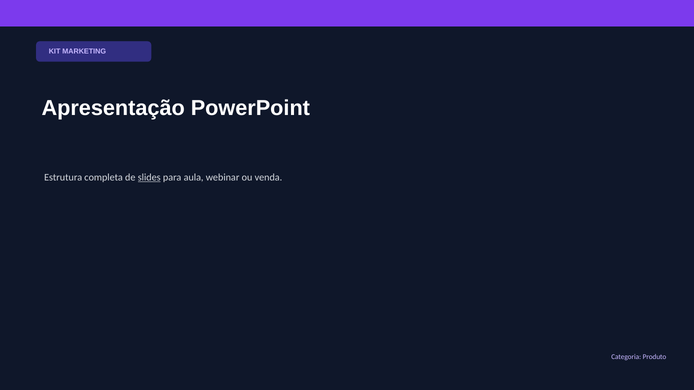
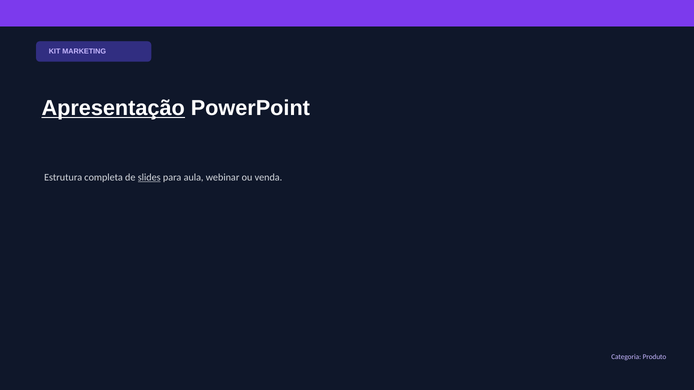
Apresentação underline: none -> present (113, 108)
